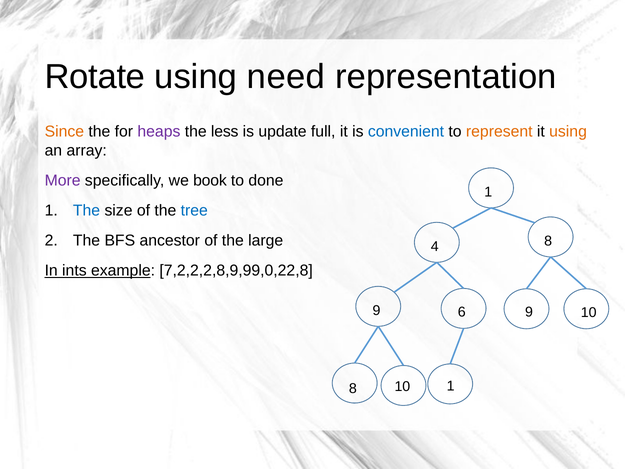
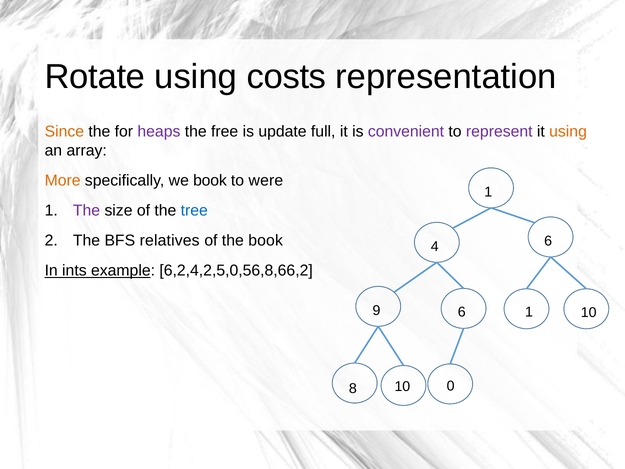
need: need -> costs (286, 77)
less: less -> free (225, 131)
convenient colour: blue -> purple (406, 131)
represent colour: orange -> purple (499, 131)
More colour: purple -> orange (63, 180)
done: done -> were (266, 180)
The colour: blue -> purple (87, 210)
ancestor: ancestor -> relatives (170, 240)
the large: large -> book (266, 240)
4 8: 8 -> 6 (548, 241)
7,2,2,2,8,9,99,0,22,8: 7,2,2,2,8,9,99,0,22,8 -> 6,2,4,2,5,0,56,8,66,2 (236, 270)
6 9: 9 -> 1 (529, 312)
10 1: 1 -> 0 (451, 386)
